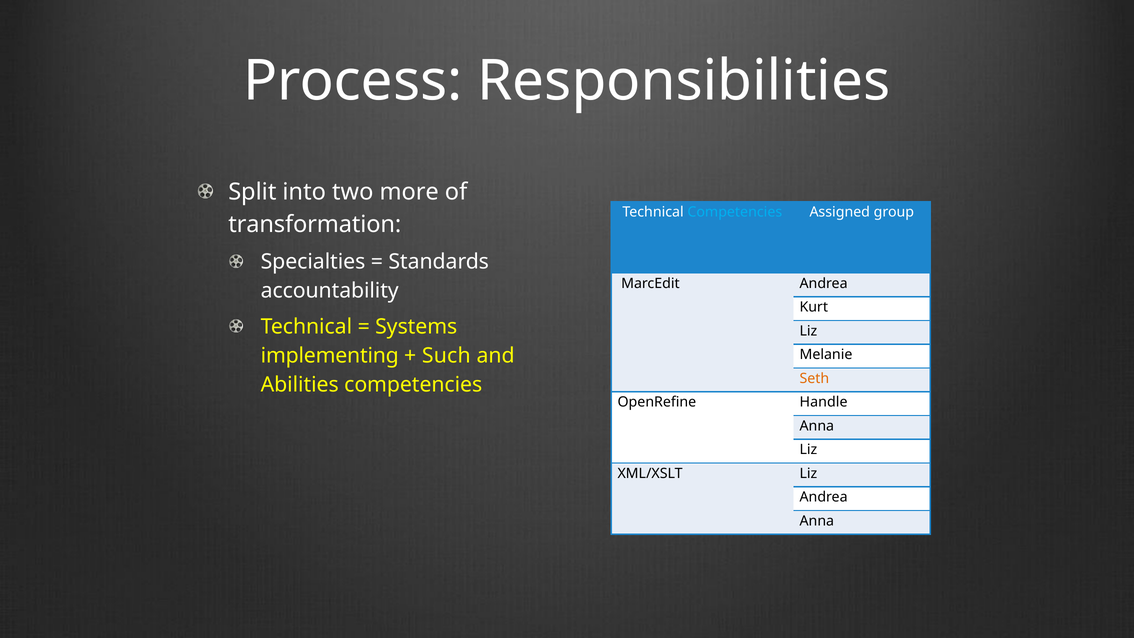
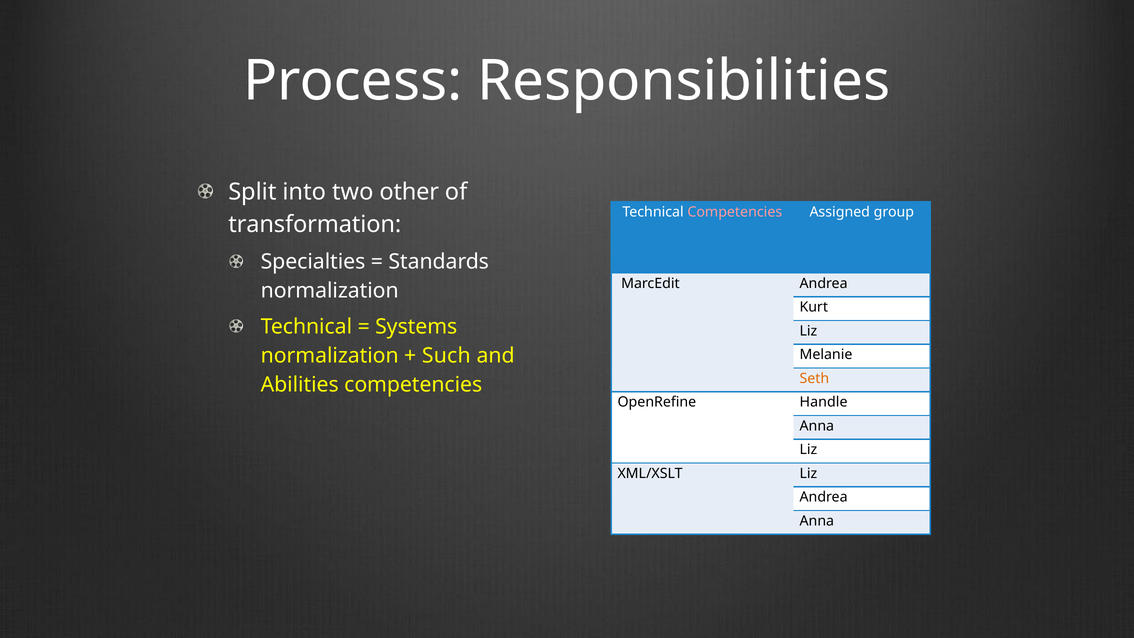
more: more -> other (409, 192)
Competencies colour: light blue -> pink (735, 212)
accountability: accountability -> normalization (330, 291)
implementing: implementing -> normalization (330, 356)
